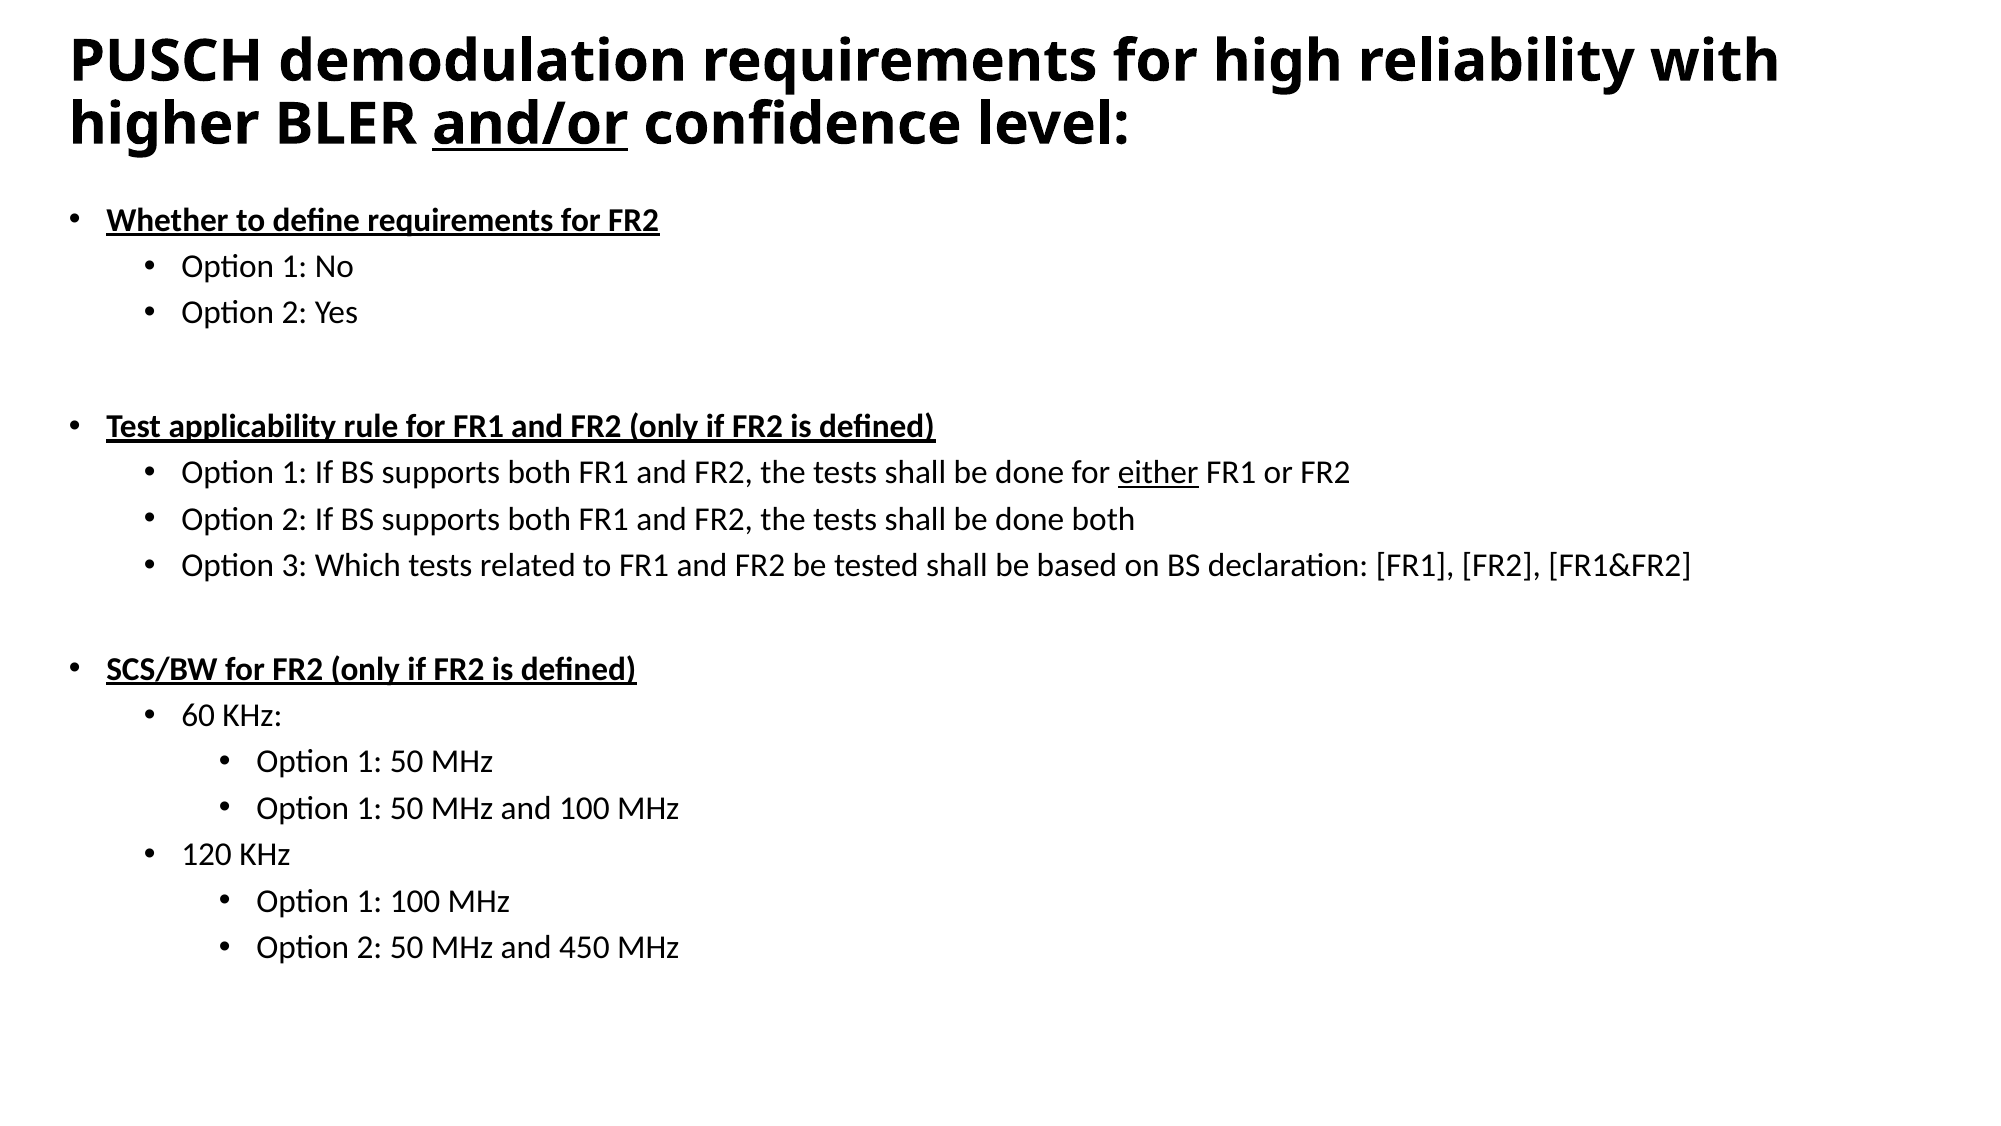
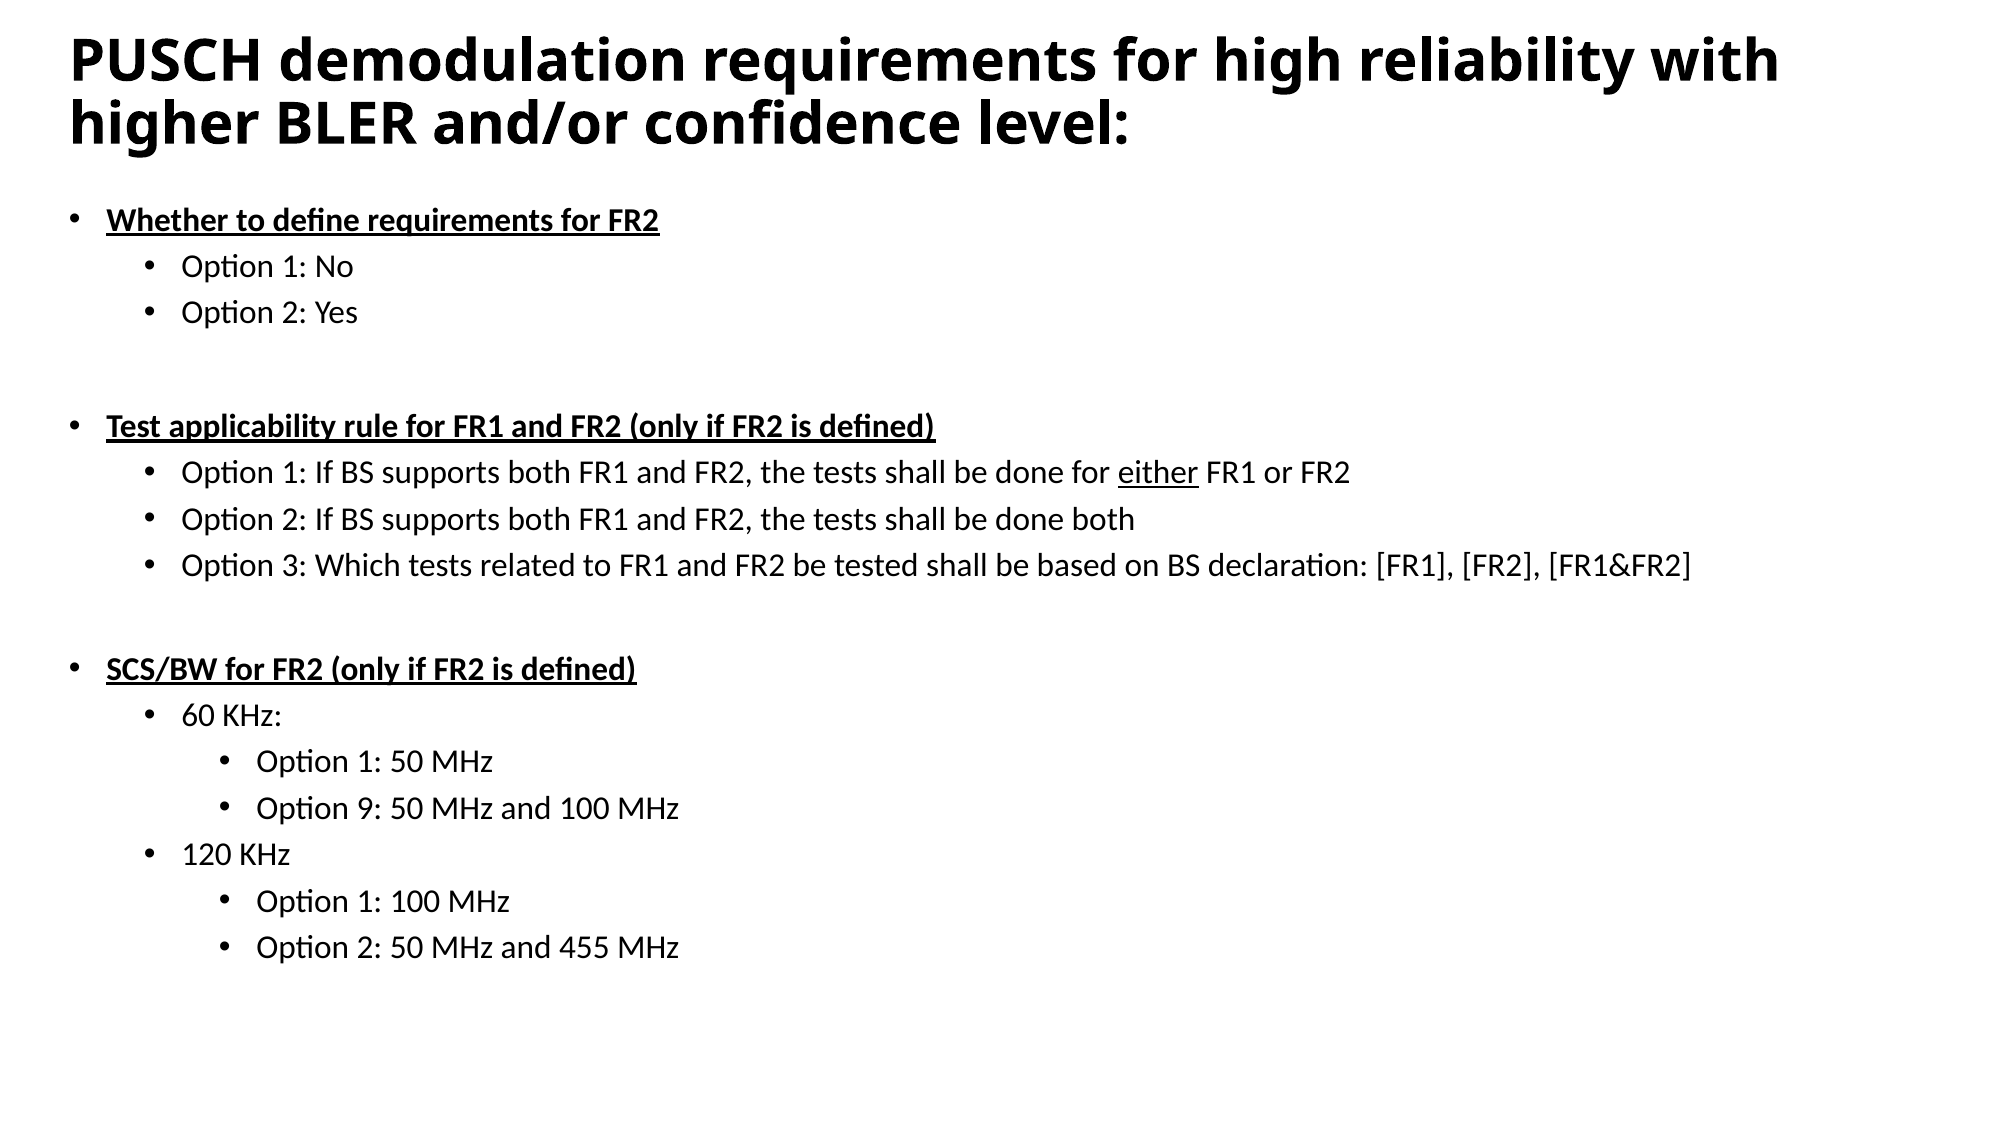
and/or underline: present -> none (530, 124)
1: 1 -> 9 (369, 808)
450: 450 -> 455 (584, 947)
